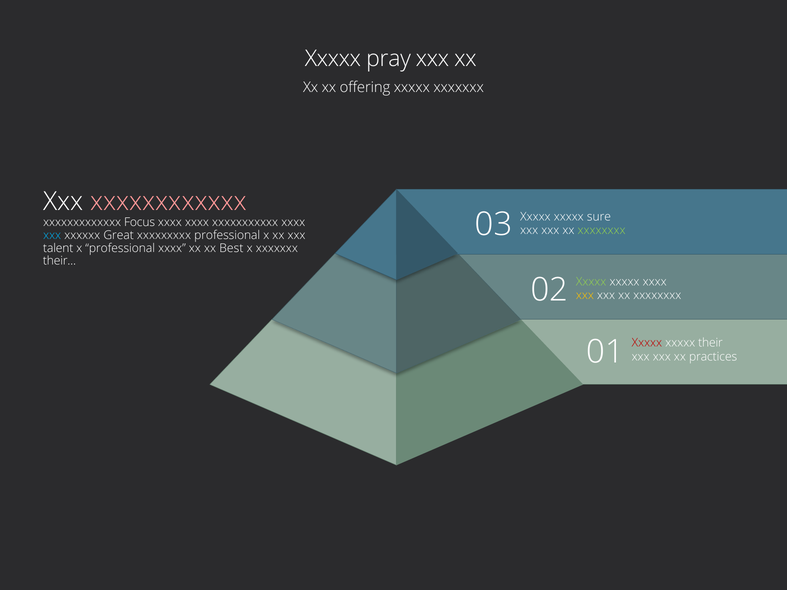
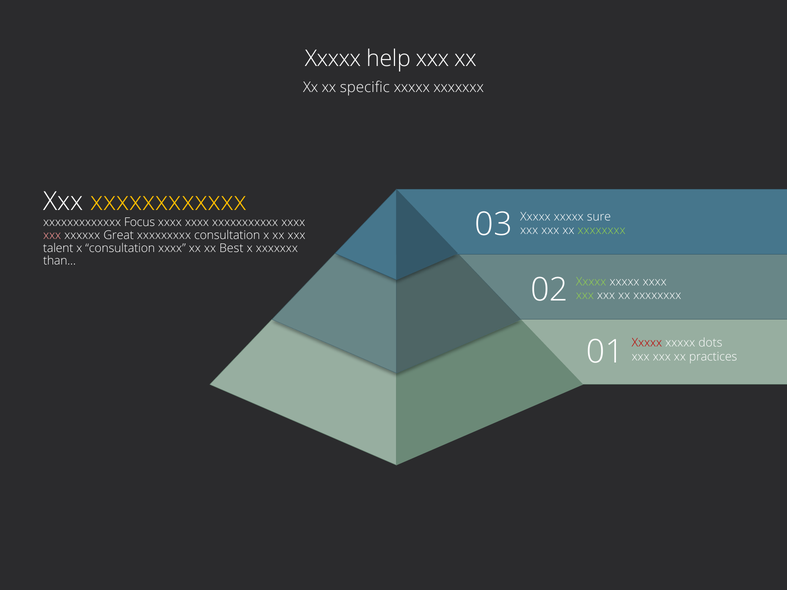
pray: pray -> help (388, 59)
offering: offering -> specific (365, 88)
xxxxxxxxxxxx colour: pink -> yellow (168, 202)
xxx colour: light blue -> pink (52, 235)
xxxxxxxxx professional: professional -> consultation (227, 235)
x professional: professional -> consultation (120, 248)
their…: their… -> than… (60, 261)
xxx colour: yellow -> light green (585, 296)
their: their -> dots (710, 343)
